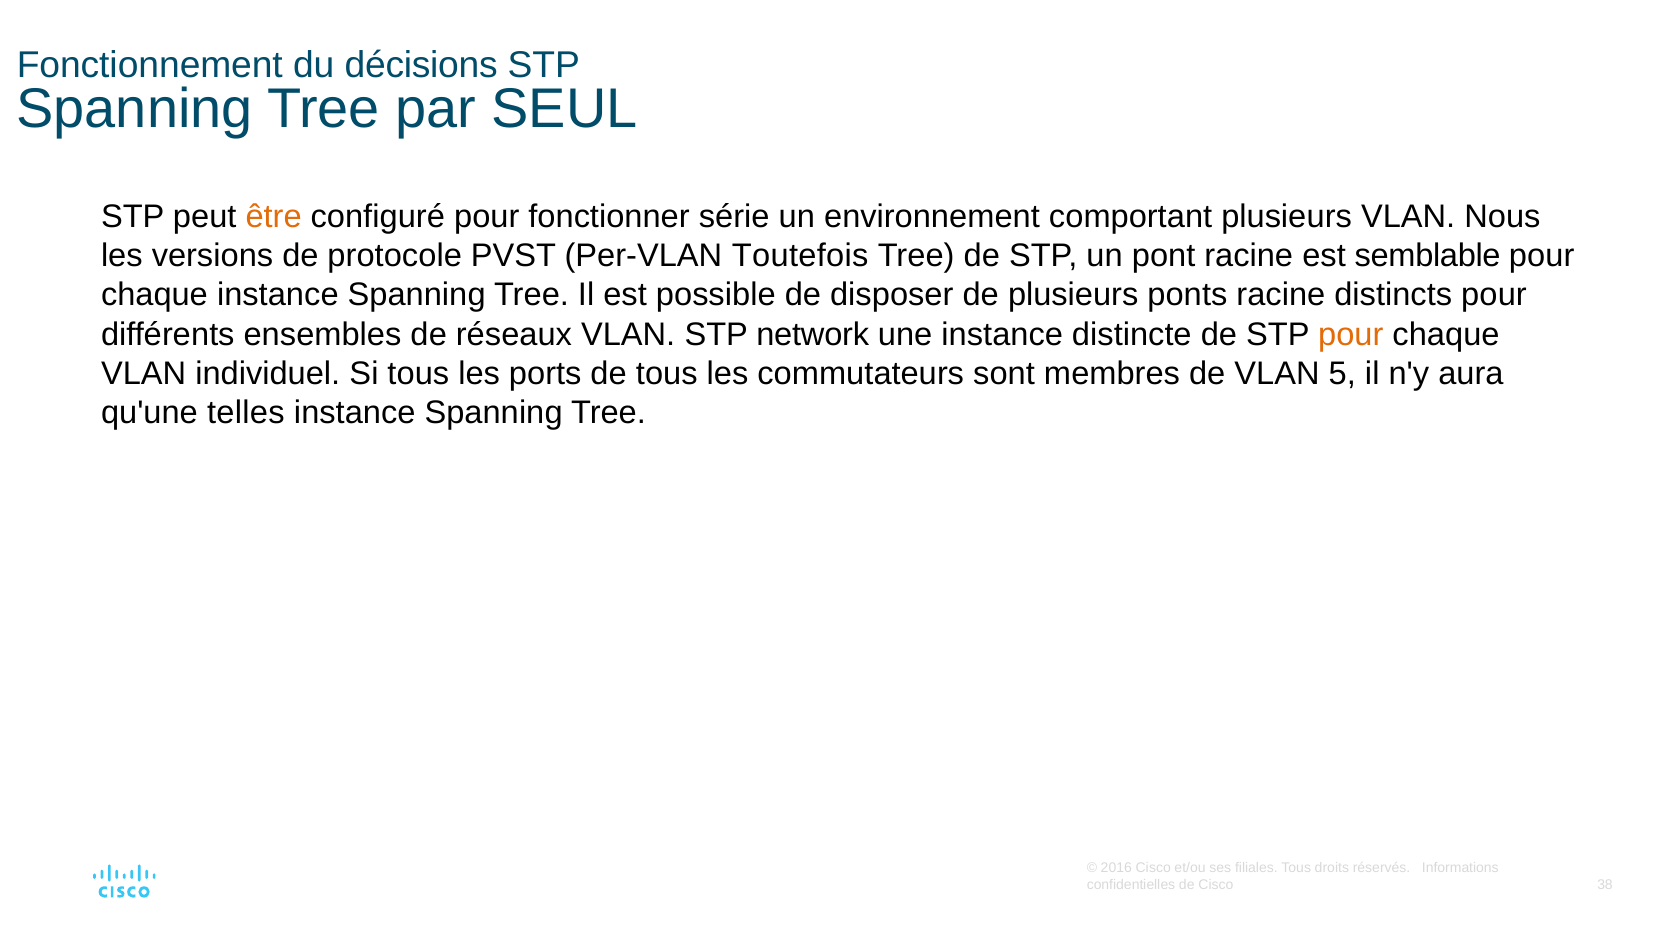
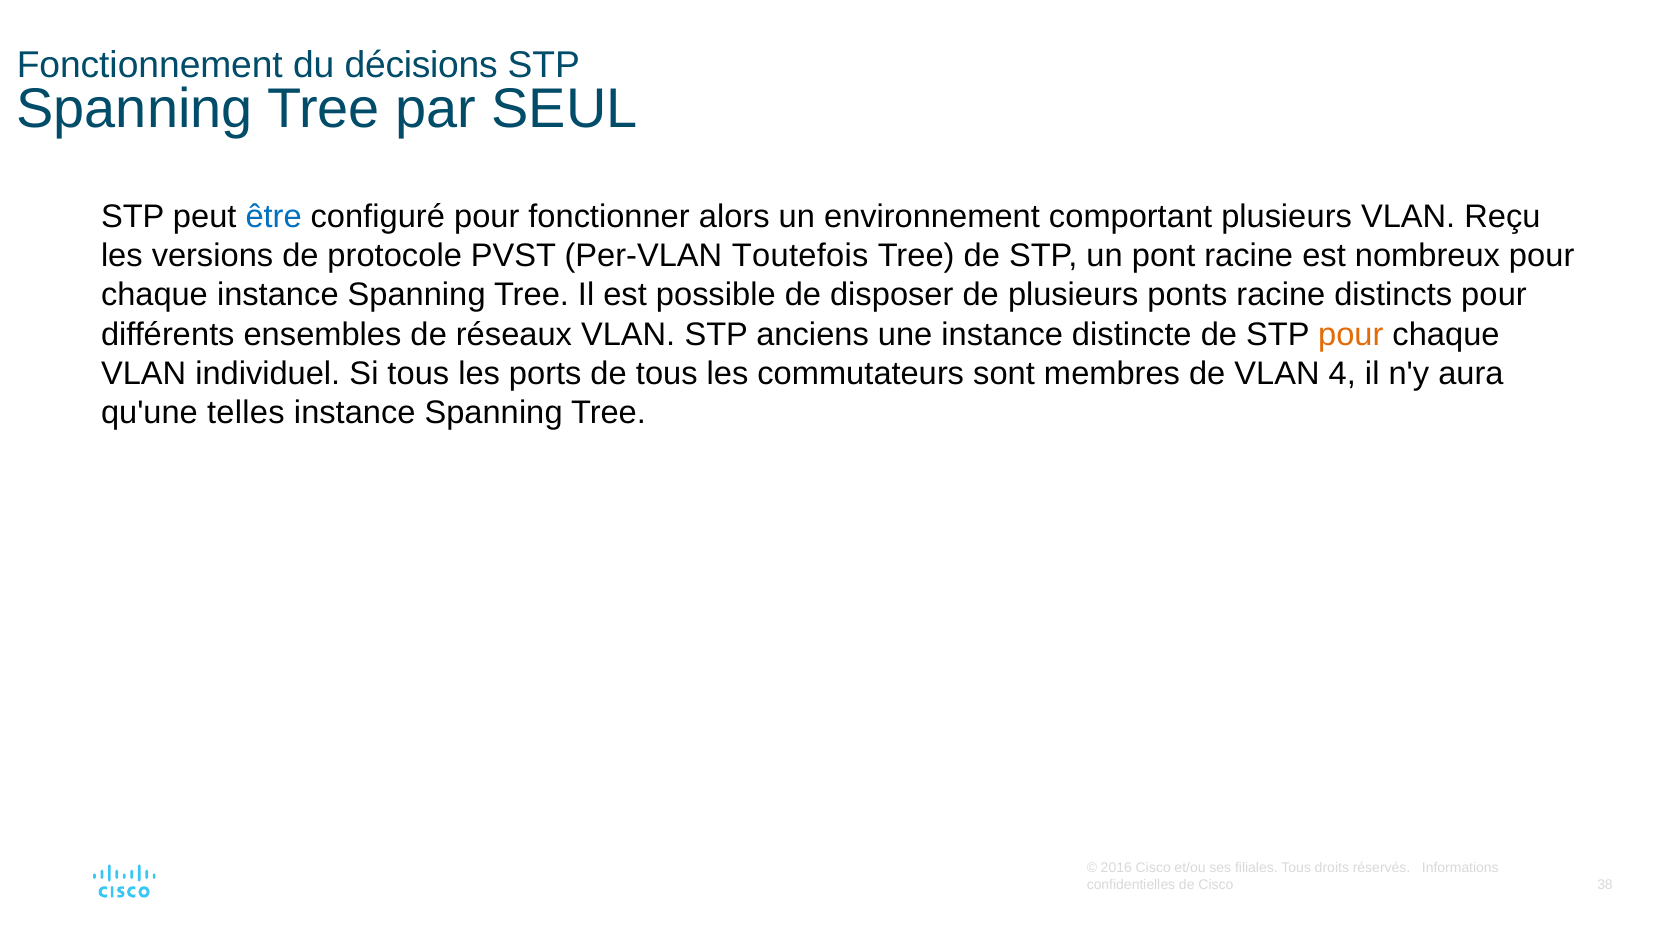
être colour: orange -> blue (274, 217)
série: série -> alors (734, 217)
Nous: Nous -> Reçu (1502, 217)
semblable: semblable -> nombreux (1427, 256)
network: network -> anciens (813, 334)
5: 5 -> 4 (1342, 373)
